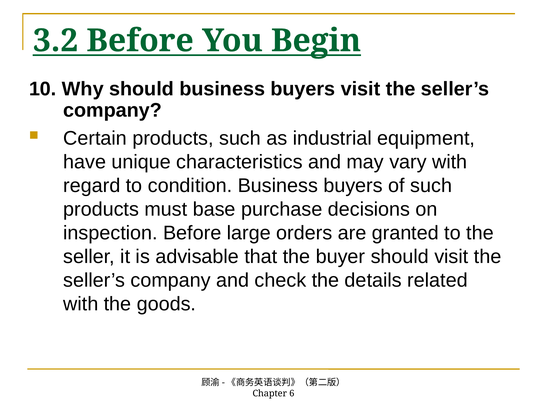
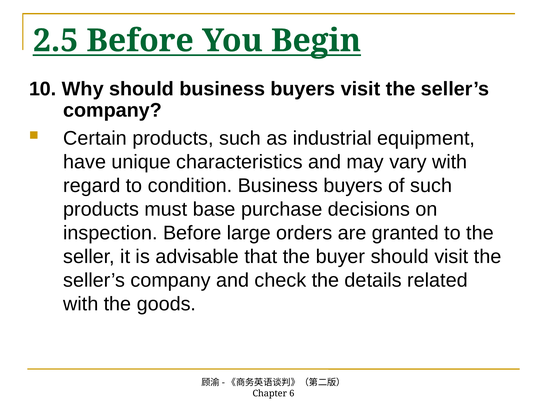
3.2: 3.2 -> 2.5 (56, 41)
